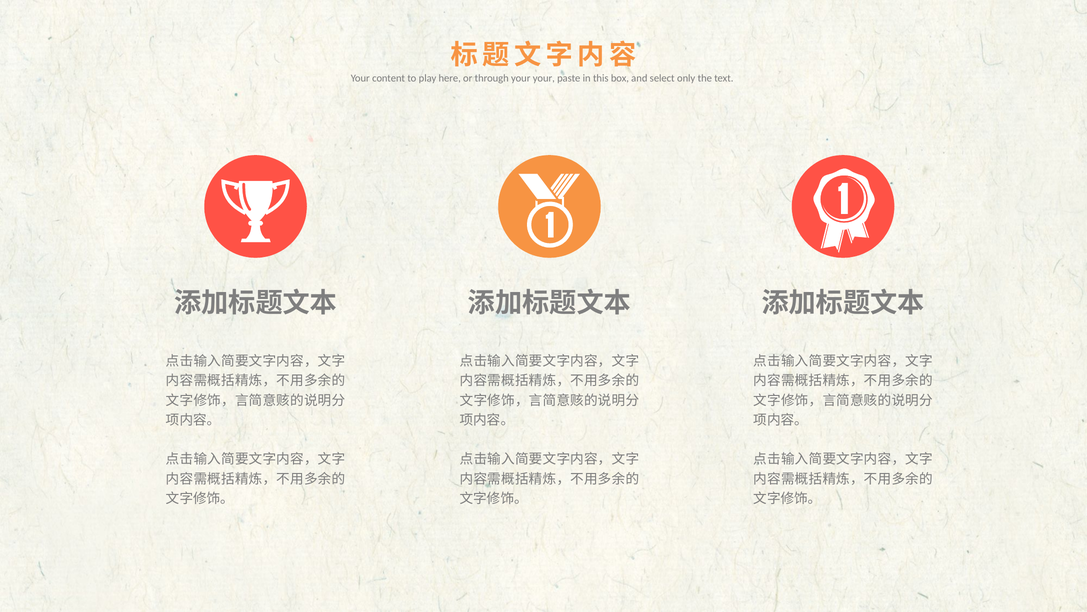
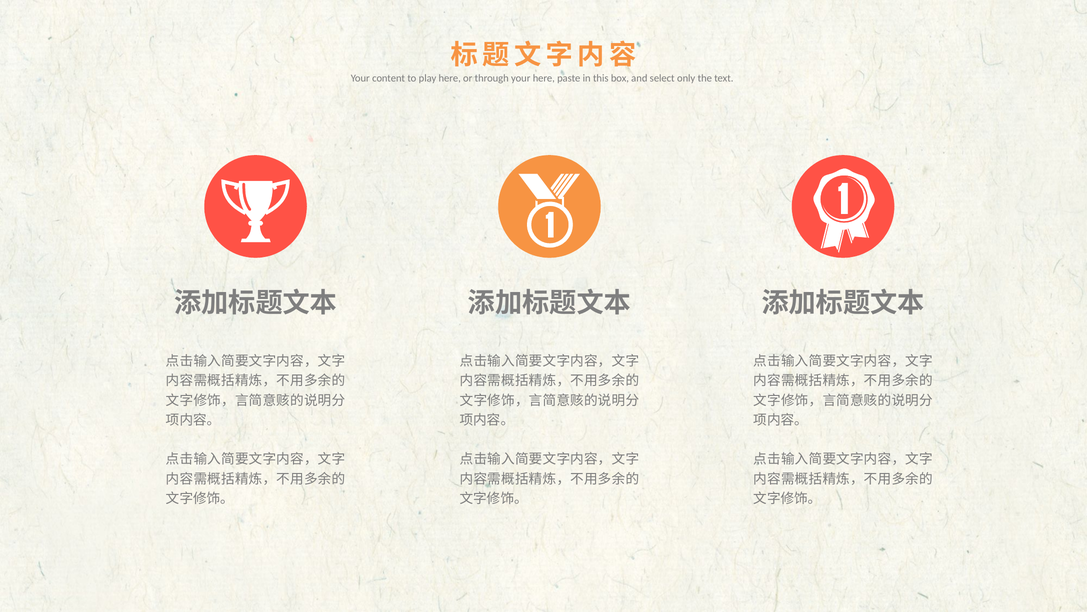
your your: your -> here (544, 78)
